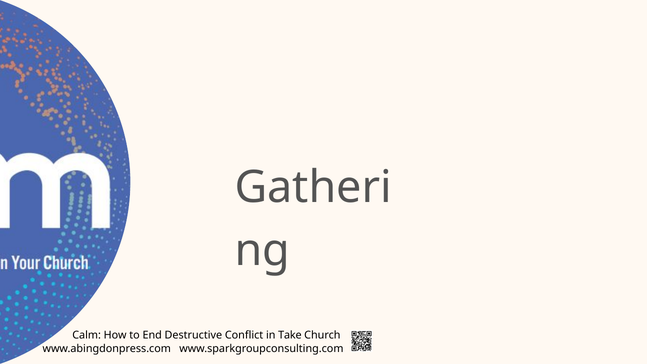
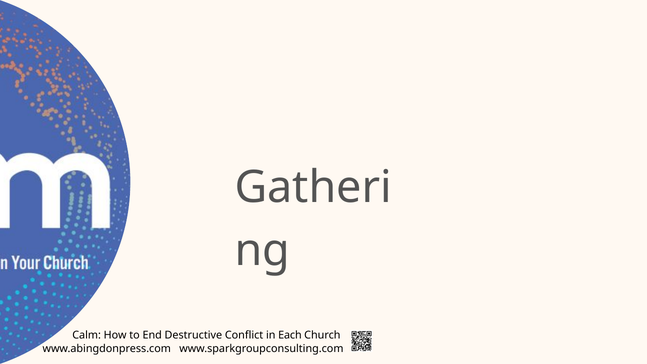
Take: Take -> Each (290, 335)
